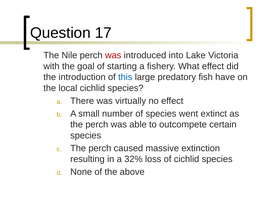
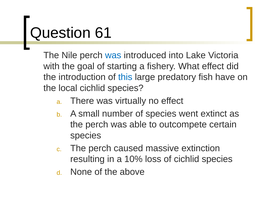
17: 17 -> 61 (103, 33)
was colour: red -> blue (113, 55)
32%: 32% -> 10% (133, 159)
